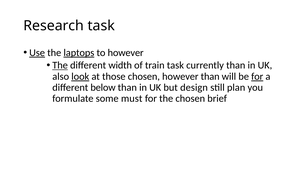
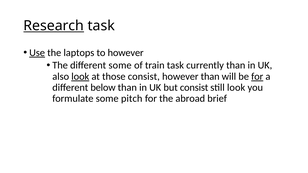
Research underline: none -> present (54, 26)
laptops underline: present -> none (79, 53)
The underline: present -> none (60, 65)
different width: width -> some (120, 65)
those chosen: chosen -> consist (144, 77)
but design: design -> consist (194, 88)
still plan: plan -> look (236, 88)
must: must -> pitch (132, 99)
the chosen: chosen -> abroad (190, 99)
